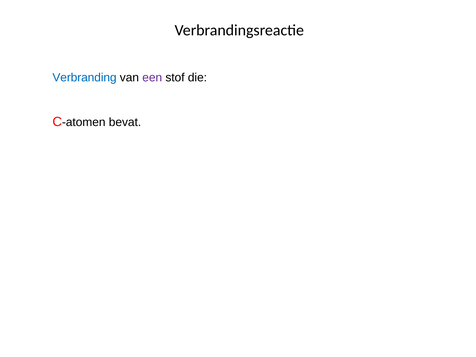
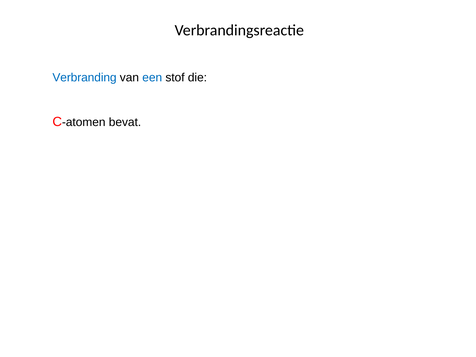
een colour: purple -> blue (152, 78)
